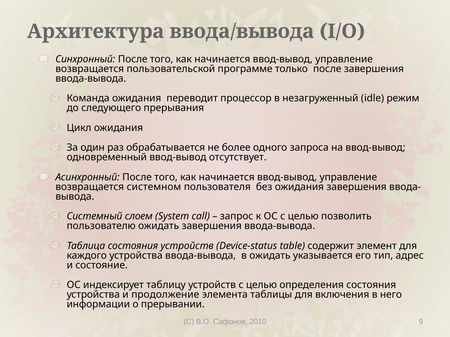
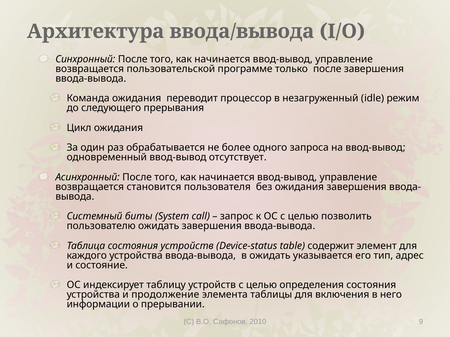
системном: системном -> становится (154, 187)
слоем: слоем -> биты (139, 217)
